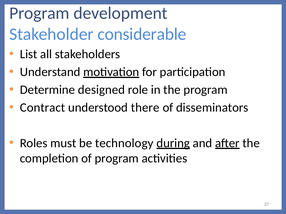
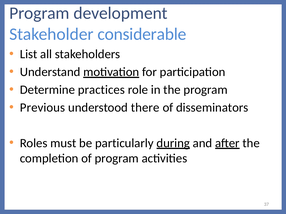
designed: designed -> practices (101, 90)
Contract: Contract -> Previous (43, 108)
technology: technology -> particularly (124, 143)
